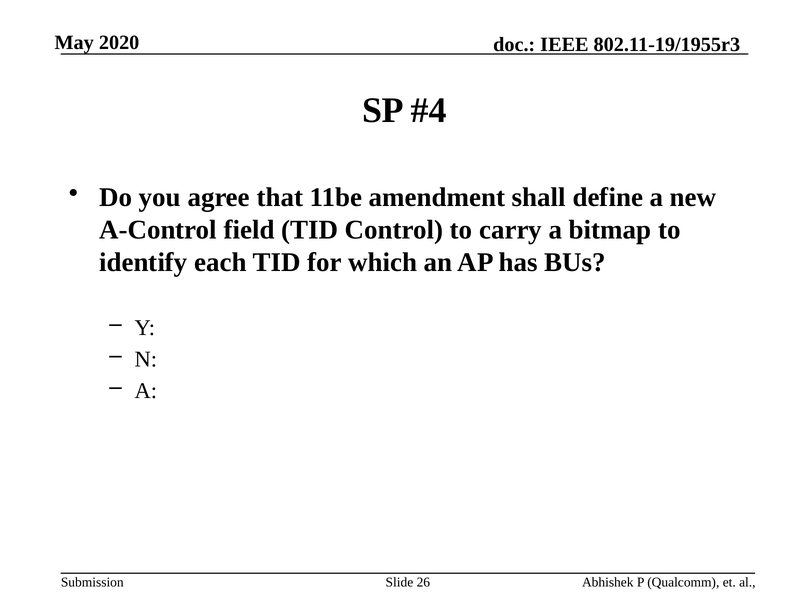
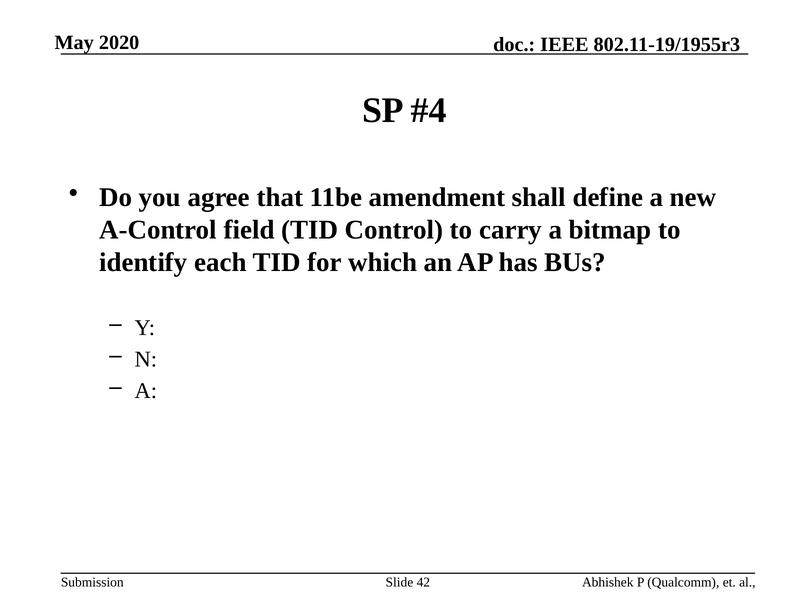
26: 26 -> 42 (423, 582)
